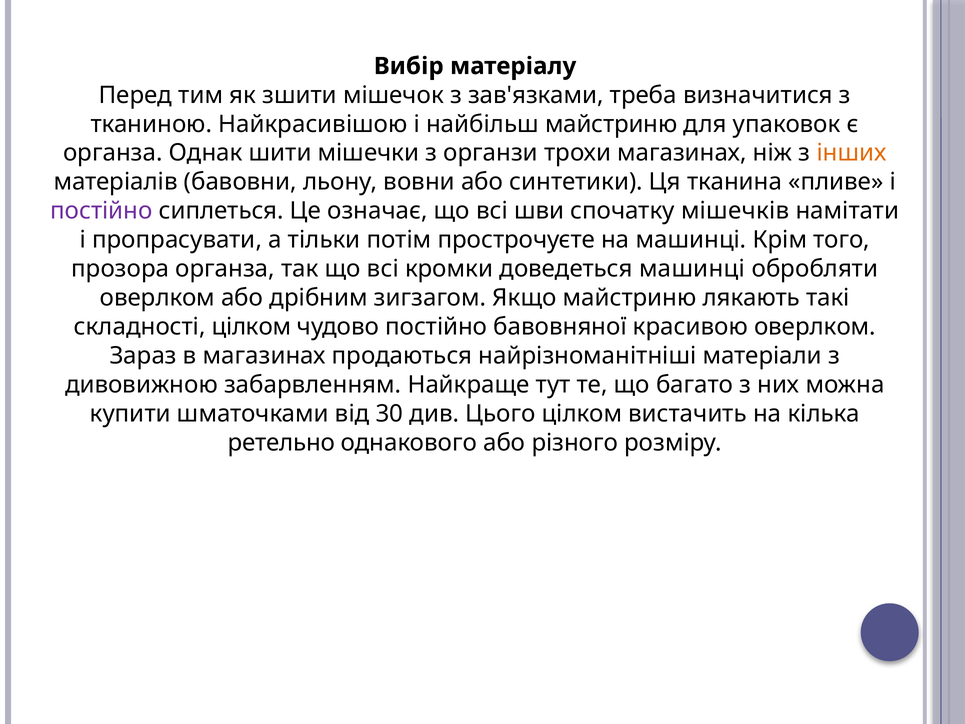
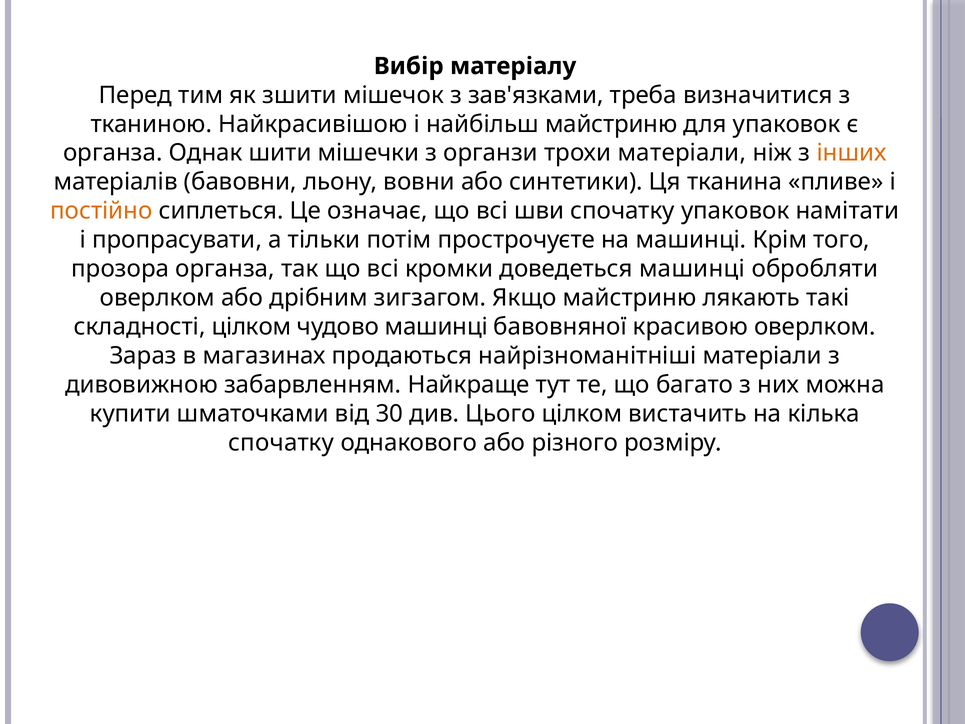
трохи магазинах: магазинах -> матеріали (682, 153)
постійно colour: purple -> orange (101, 211)
спочатку мішечків: мішечків -> упаковок (735, 211)
чудово постійно: постійно -> машинці (436, 327)
ретельно: ретельно -> спочатку (281, 442)
